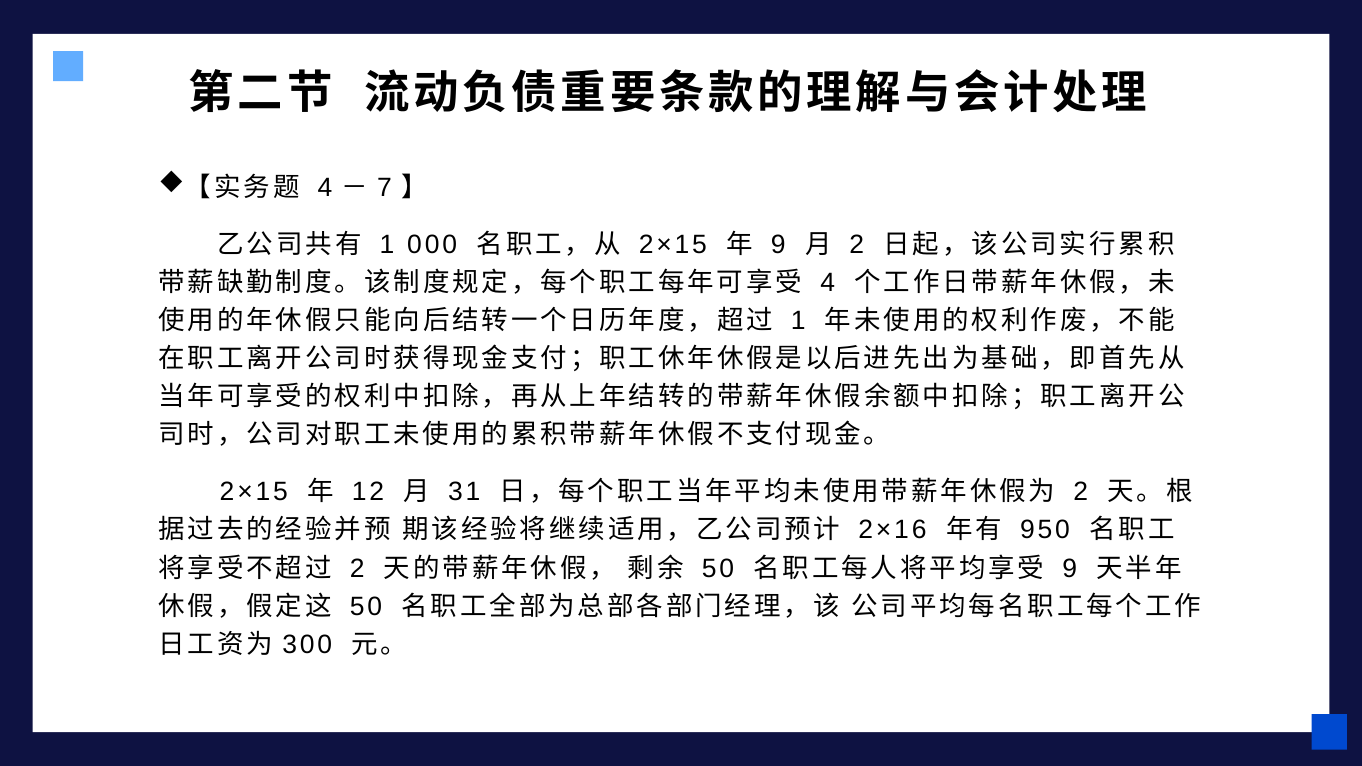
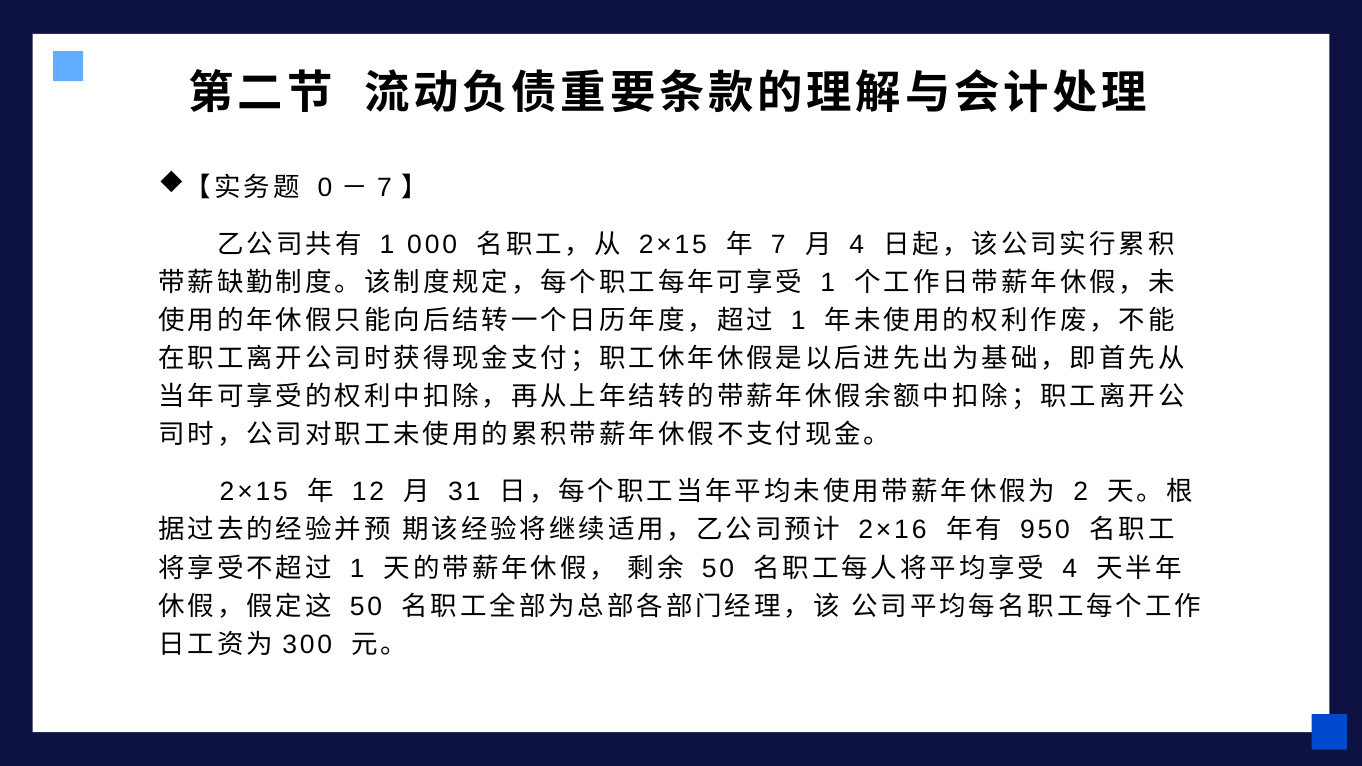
4: 4 -> 0 (325, 187)
9: 9 -> 7 (778, 245)
2: 2 -> 4 (857, 245)
4: 4 -> 1 (828, 283)
2: 2 -> 1 (357, 568)
9: 9 -> 4 (1070, 568)
